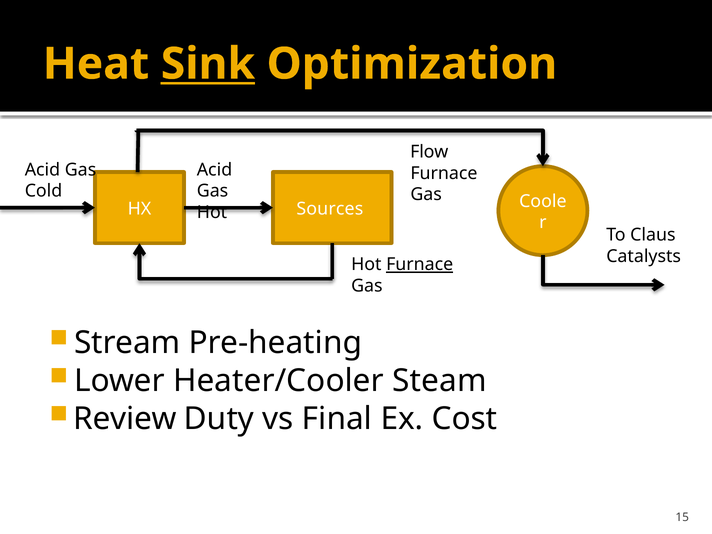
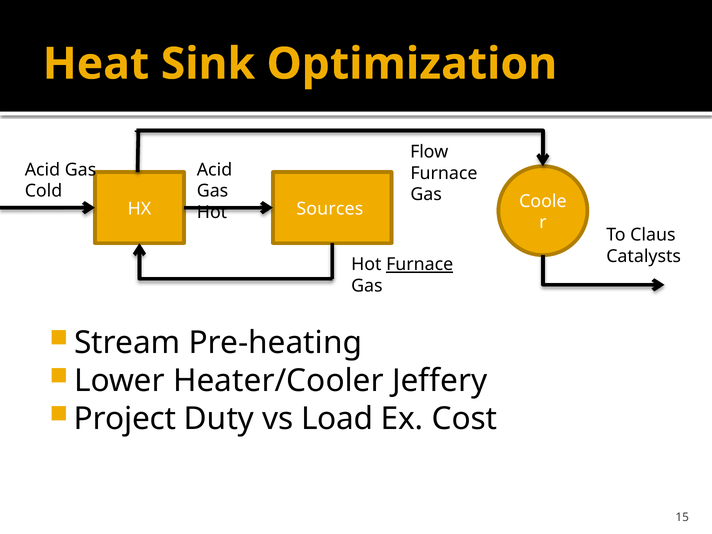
Sink underline: present -> none (208, 64)
Steam: Steam -> Jeffery (440, 381)
Review: Review -> Project (125, 419)
Final: Final -> Load (337, 419)
